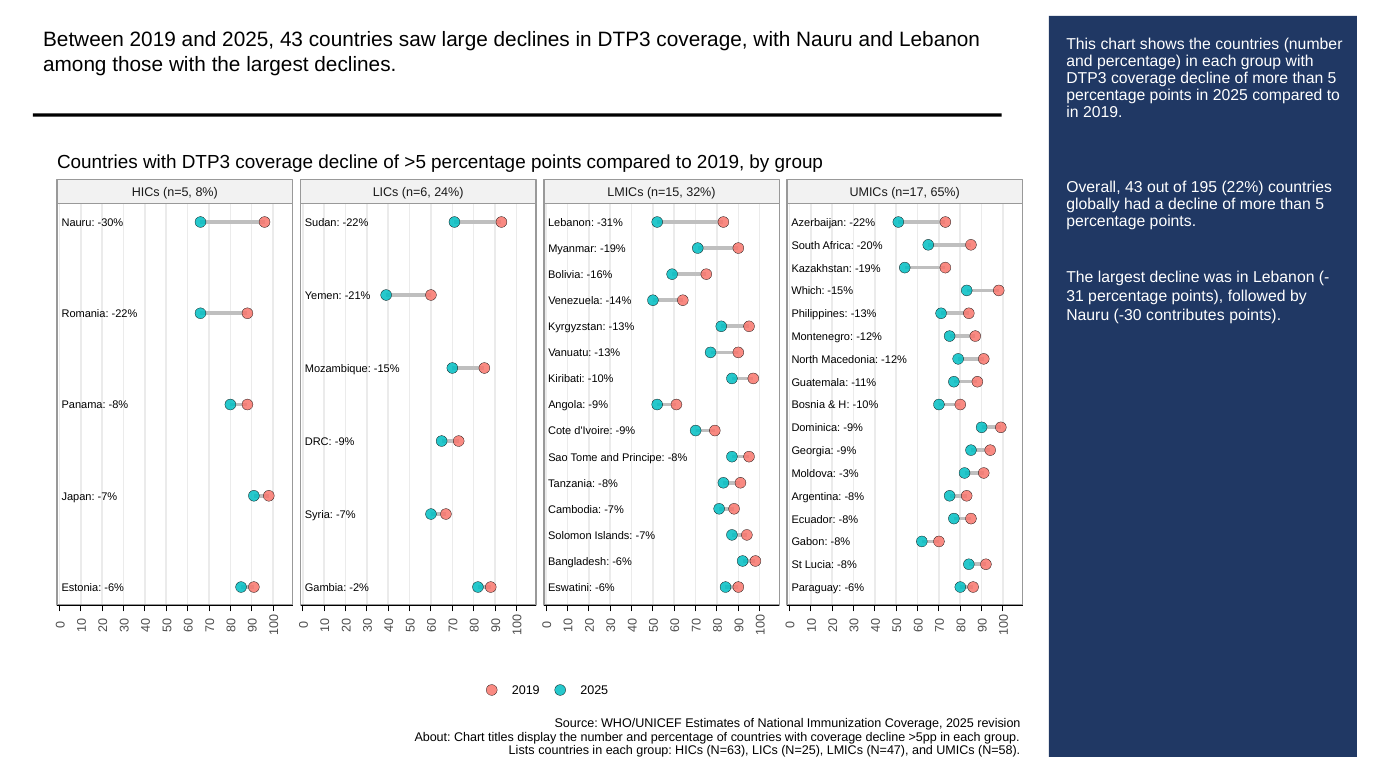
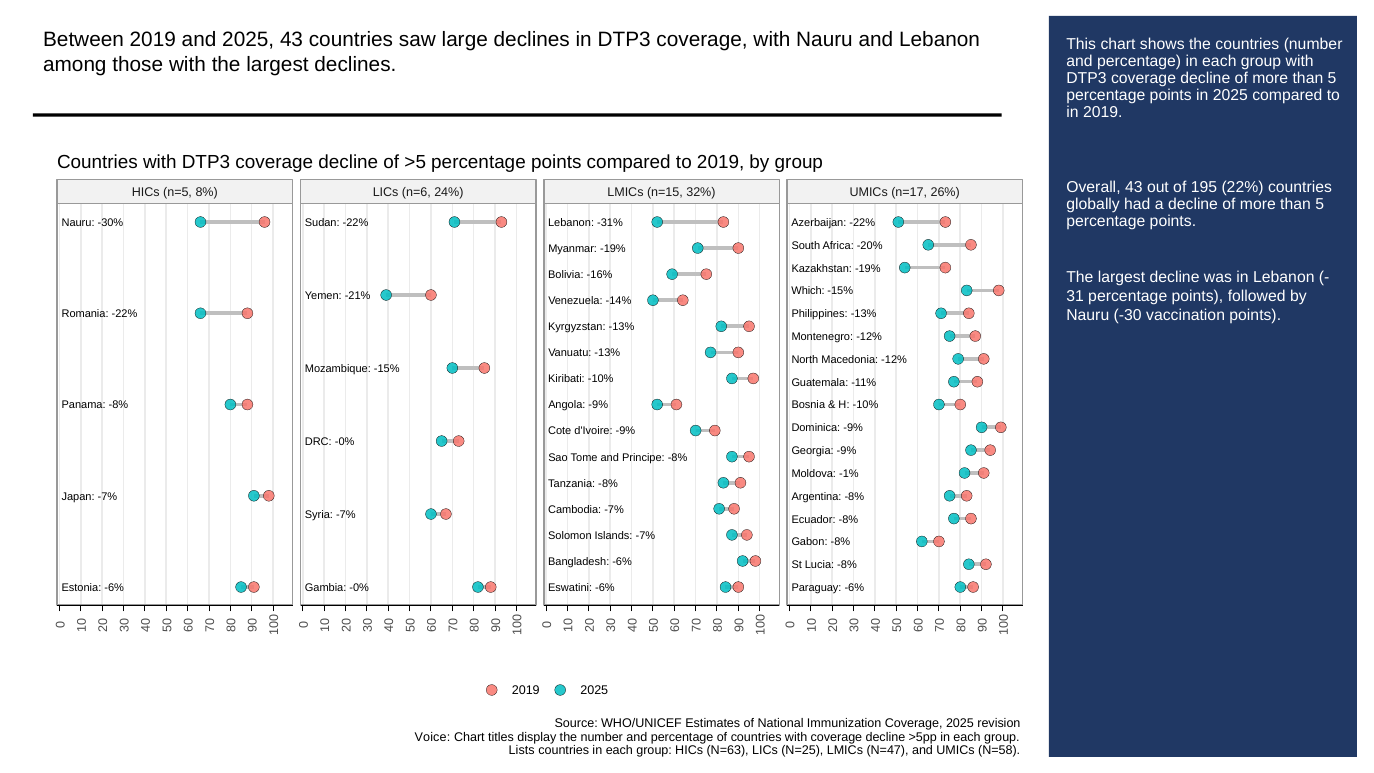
65%: 65% -> 26% (945, 192)
contributes: contributes -> vaccination (1186, 315)
DRC -9%: -9% -> -0% (345, 442)
-3%: -3% -> -1% (849, 474)
Gambia -2%: -2% -> -0% (359, 588)
About: About -> Voice (432, 737)
